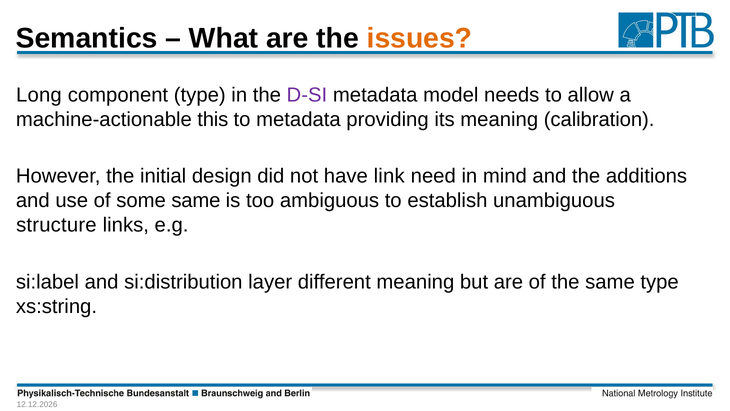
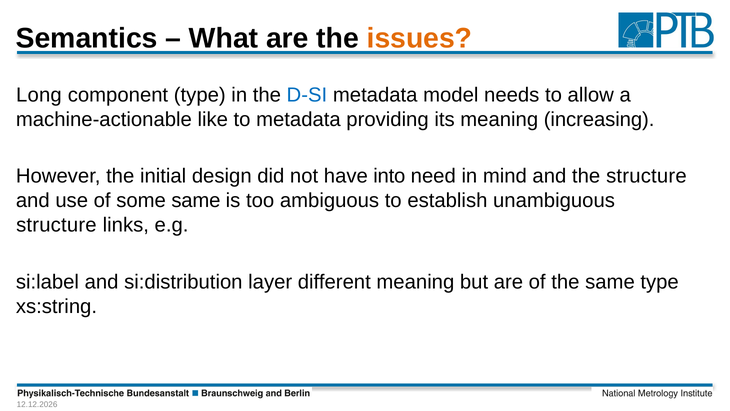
D-SI colour: purple -> blue (307, 95)
this: this -> like (213, 119)
calibration: calibration -> increasing (599, 119)
link: link -> into (389, 176)
the additions: additions -> structure (646, 176)
